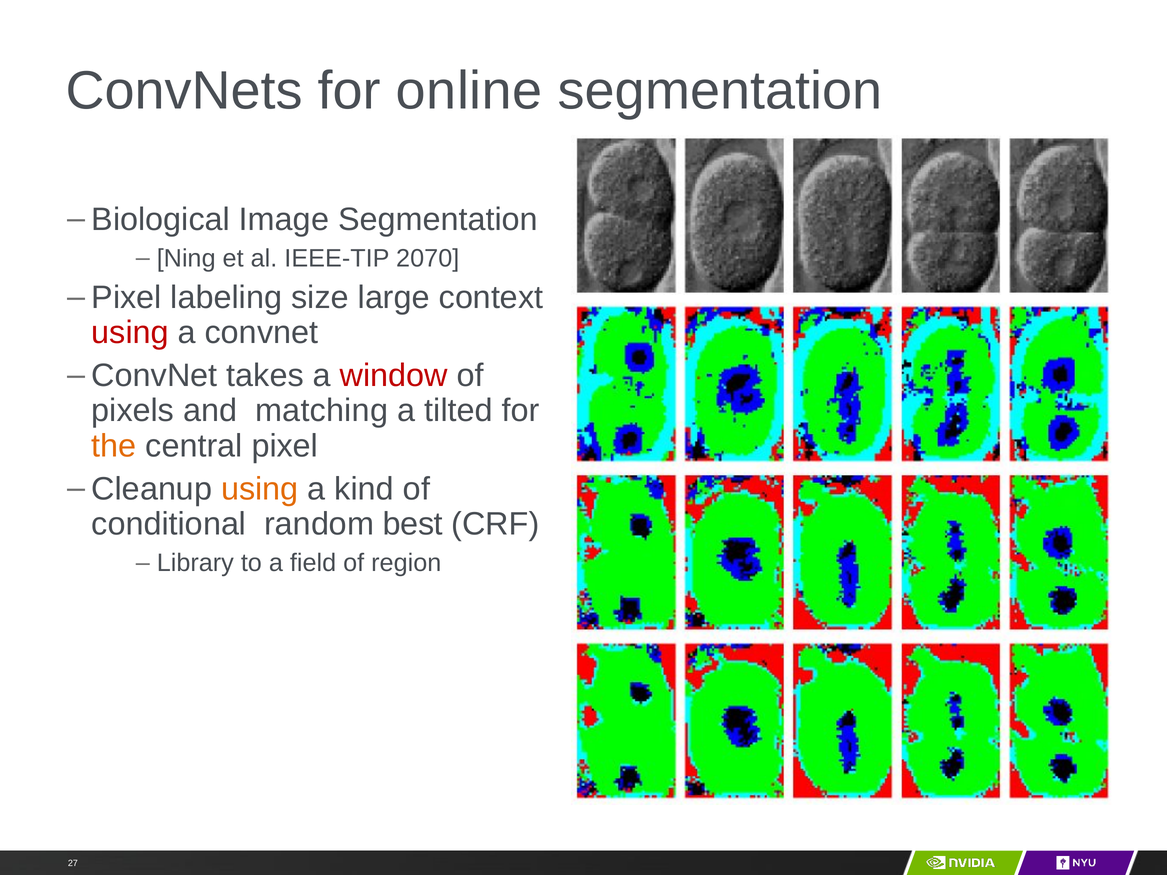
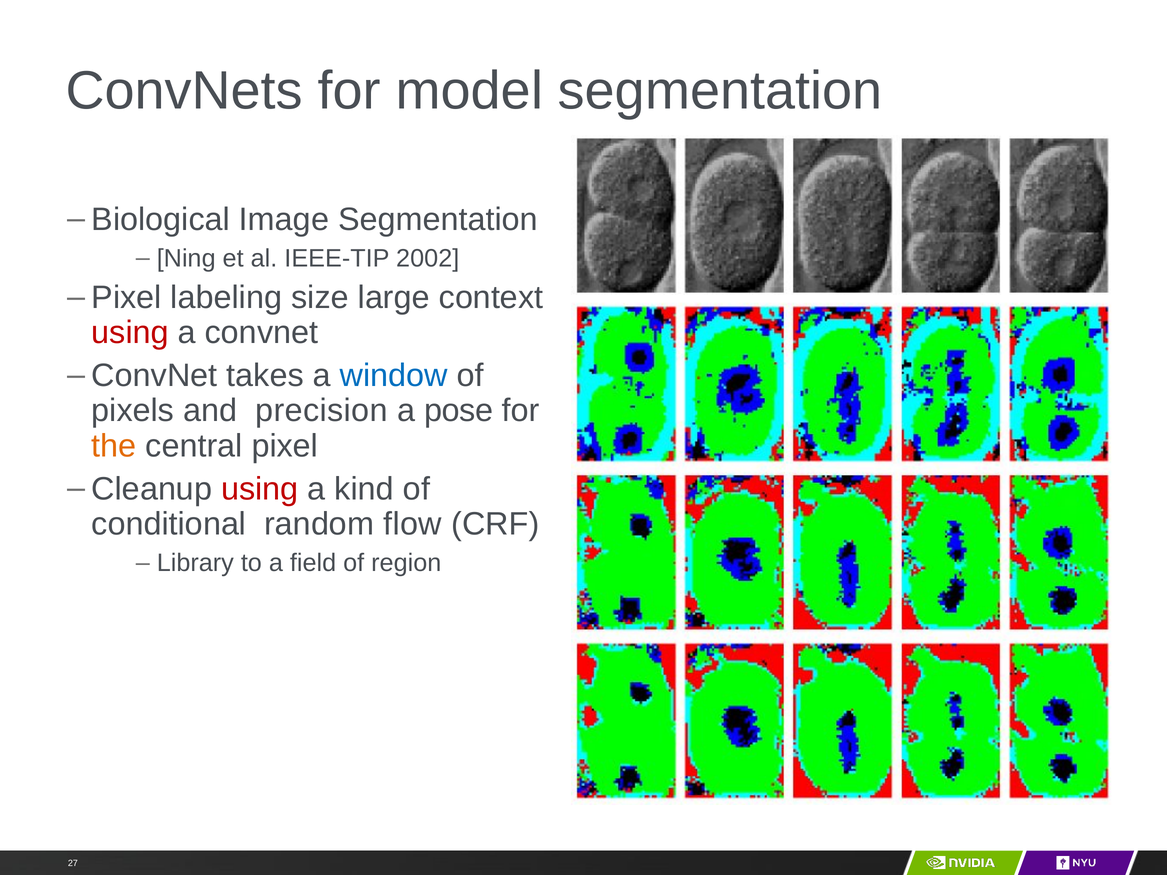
online: online -> model (469, 91)
2070: 2070 -> 2002 (428, 259)
window colour: red -> blue (394, 376)
matching: matching -> precision (322, 411)
tilted: tilted -> pose (459, 411)
using colour: orange -> red (260, 489)
best: best -> flow (413, 524)
